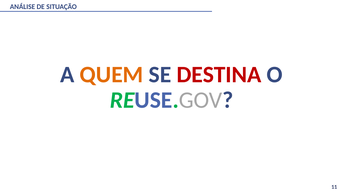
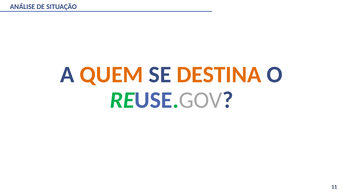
DESTINA colour: red -> orange (219, 75)
